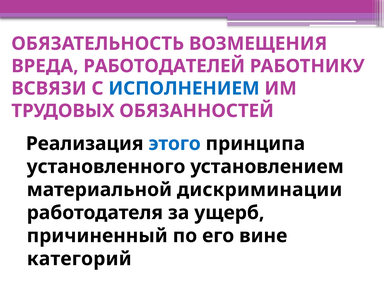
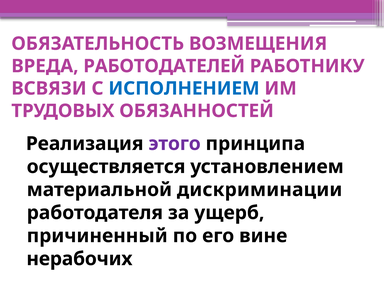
этого colour: blue -> purple (175, 144)
установленного: установленного -> осуществляется (106, 167)
категорий: категорий -> нерабочих (79, 259)
